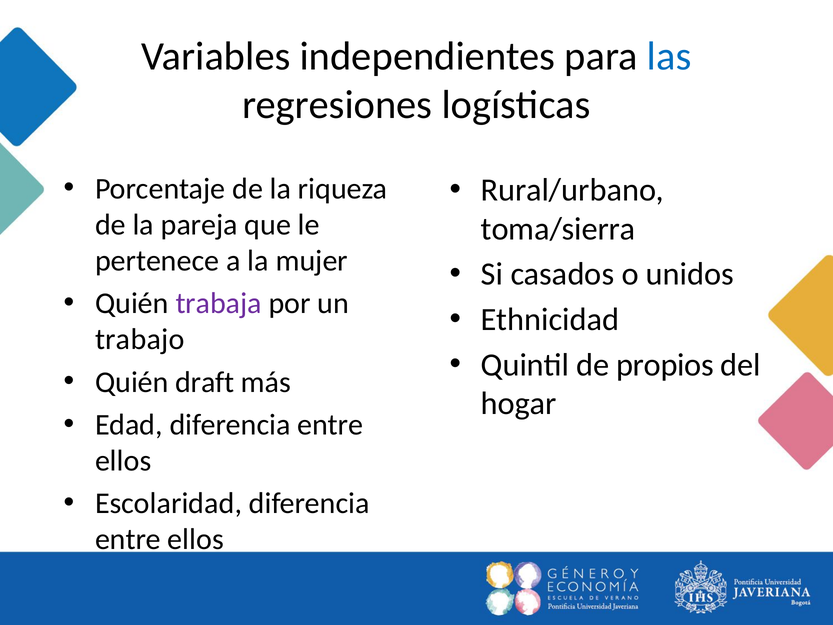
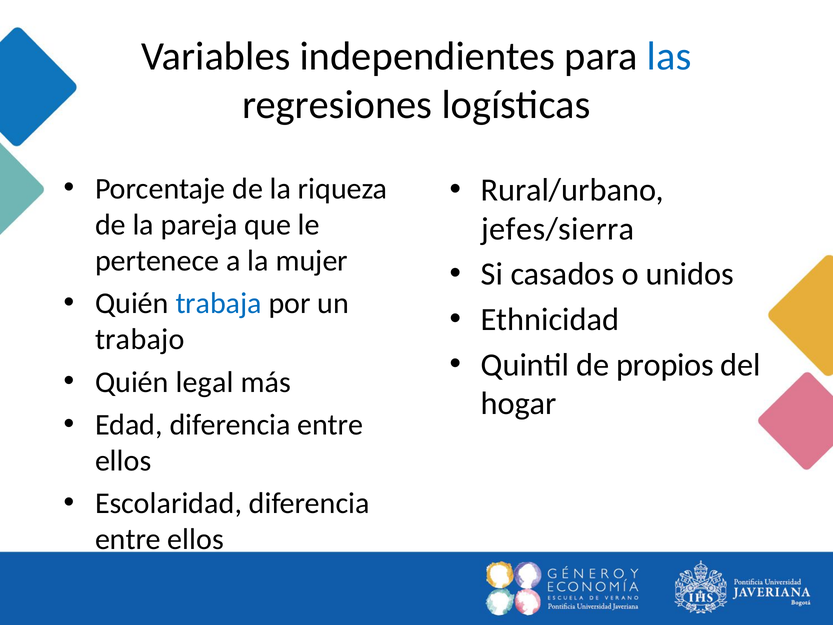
toma/sierra: toma/sierra -> jefes/sierra (558, 229)
trabaja colour: purple -> blue (219, 303)
draft: draft -> legal (205, 382)
